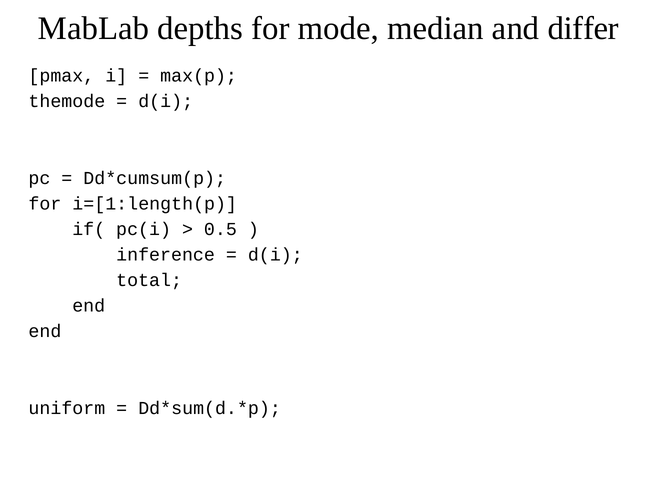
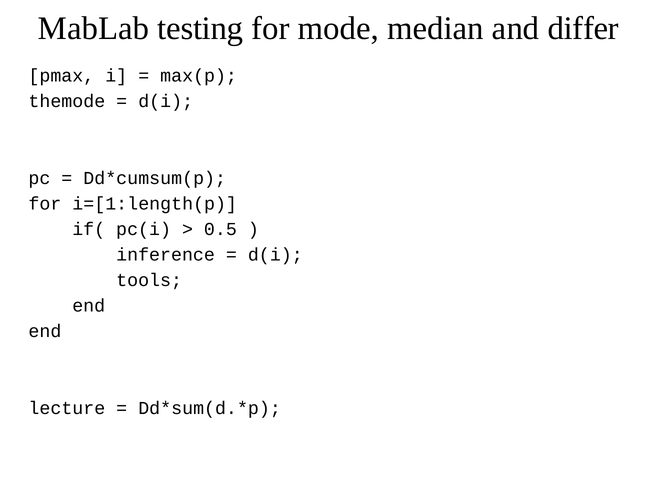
depths: depths -> testing (200, 29)
total: total -> tools (149, 280)
uniform: uniform -> lecture (67, 408)
